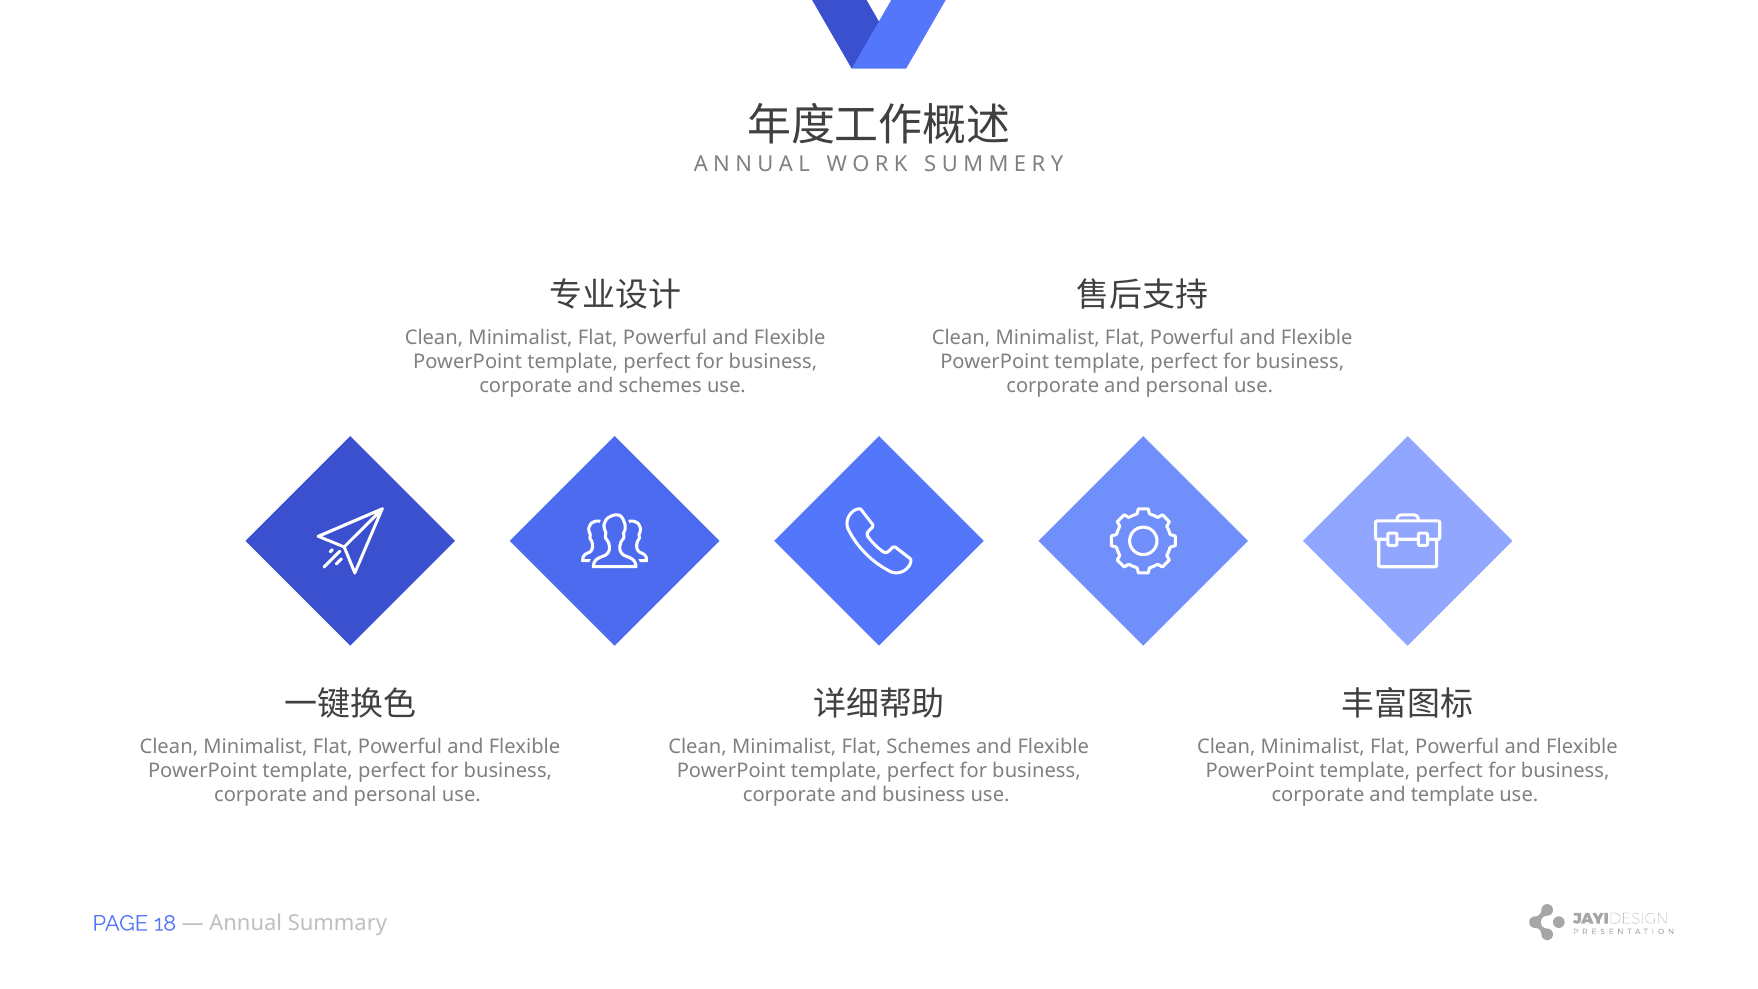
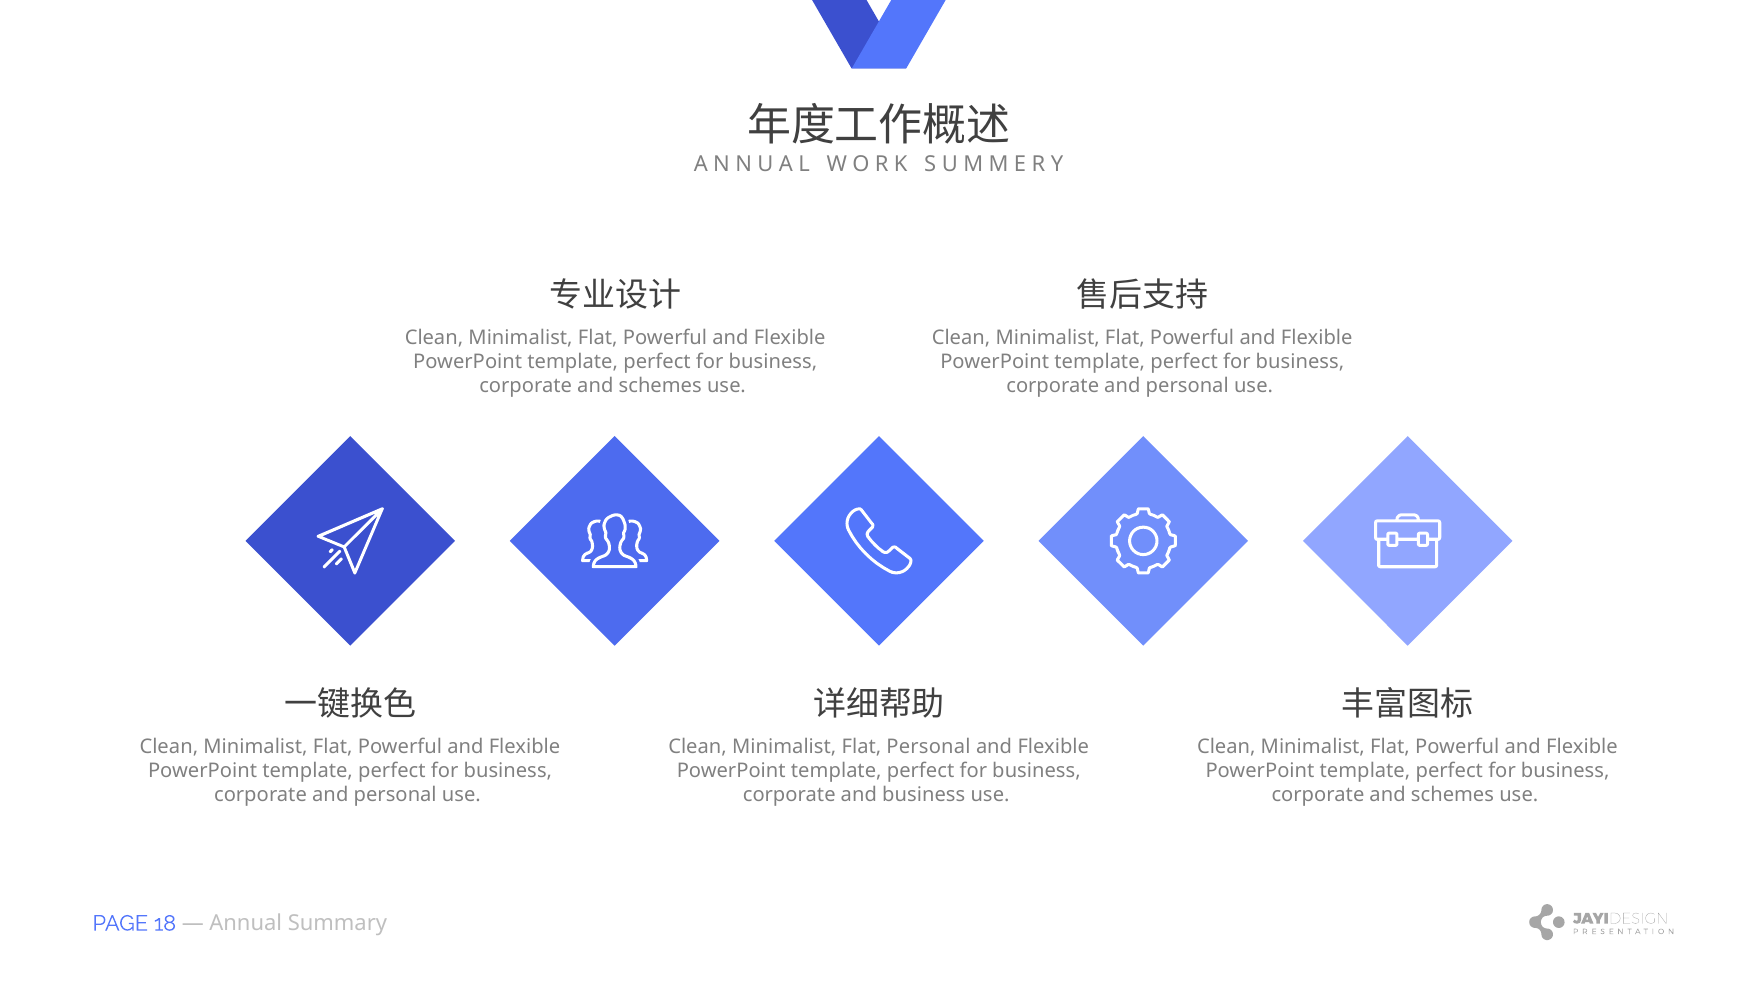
Flat Schemes: Schemes -> Personal (928, 746)
template: template -> schemes (1452, 795)
